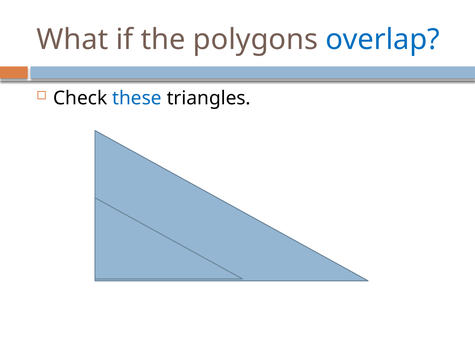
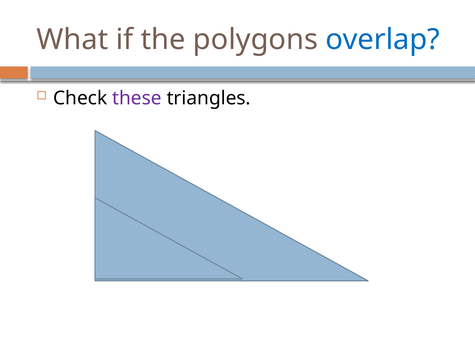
these colour: blue -> purple (137, 98)
